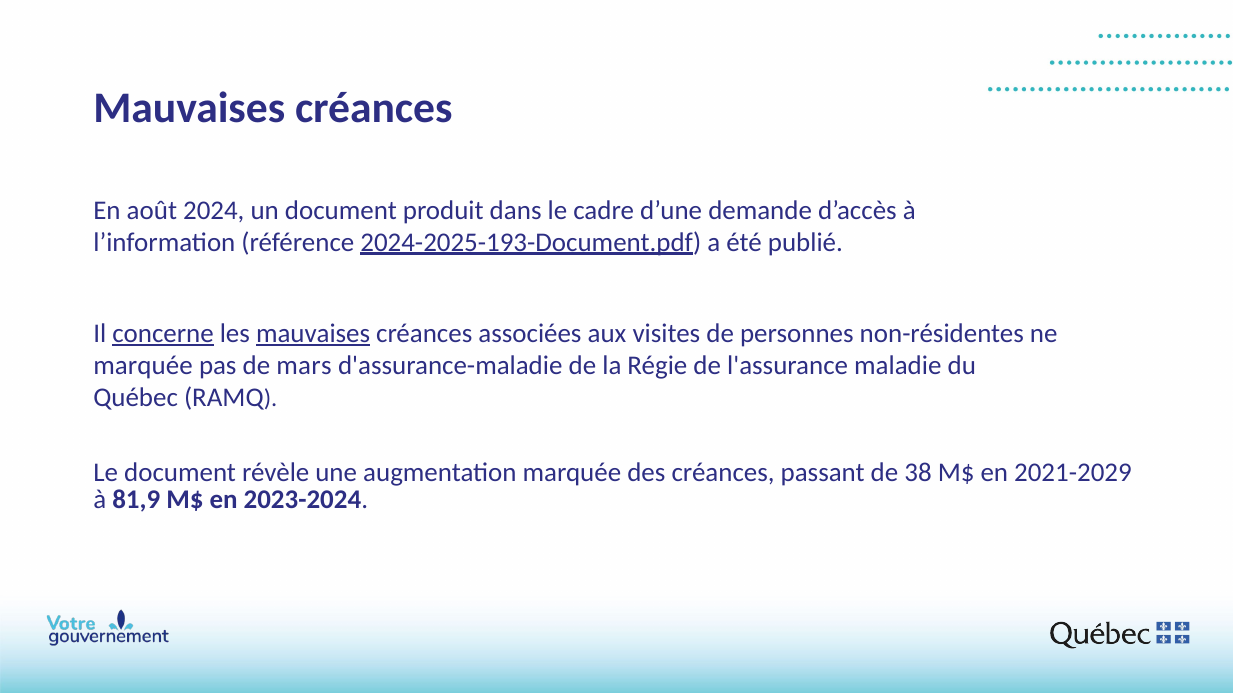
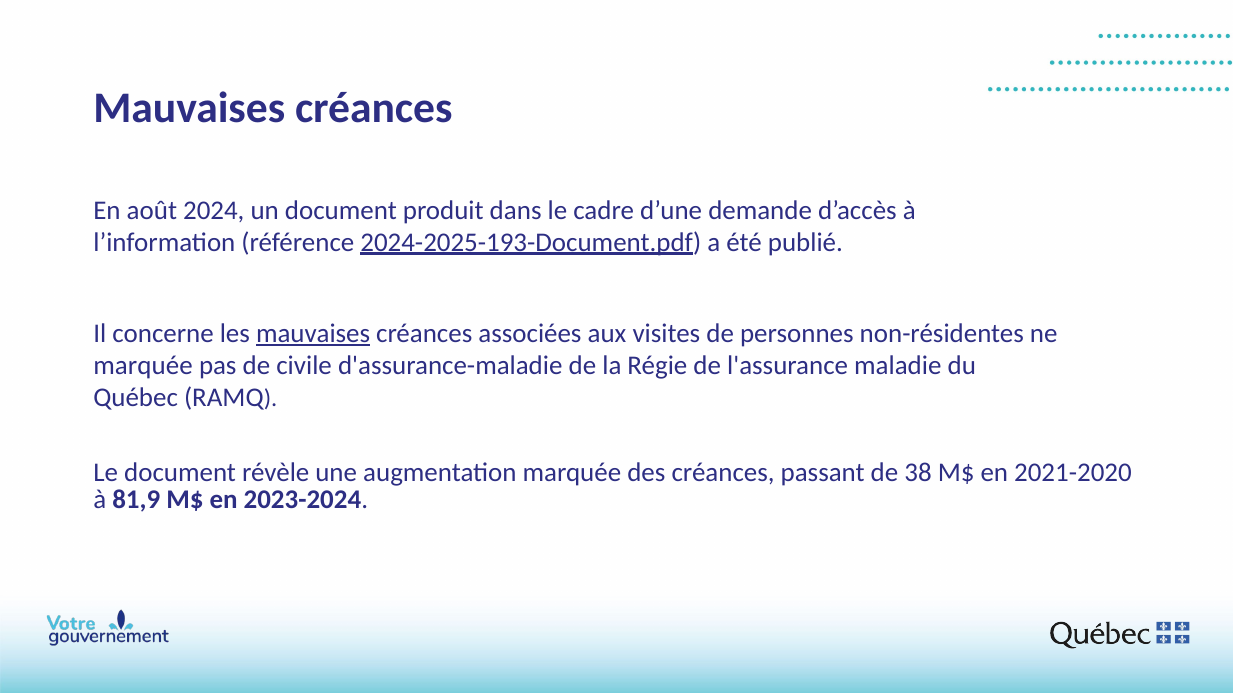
concerne underline: present -> none (163, 334)
mars: mars -> civile (304, 366)
2021-2029: 2021-2029 -> 2021-2020 (1073, 473)
